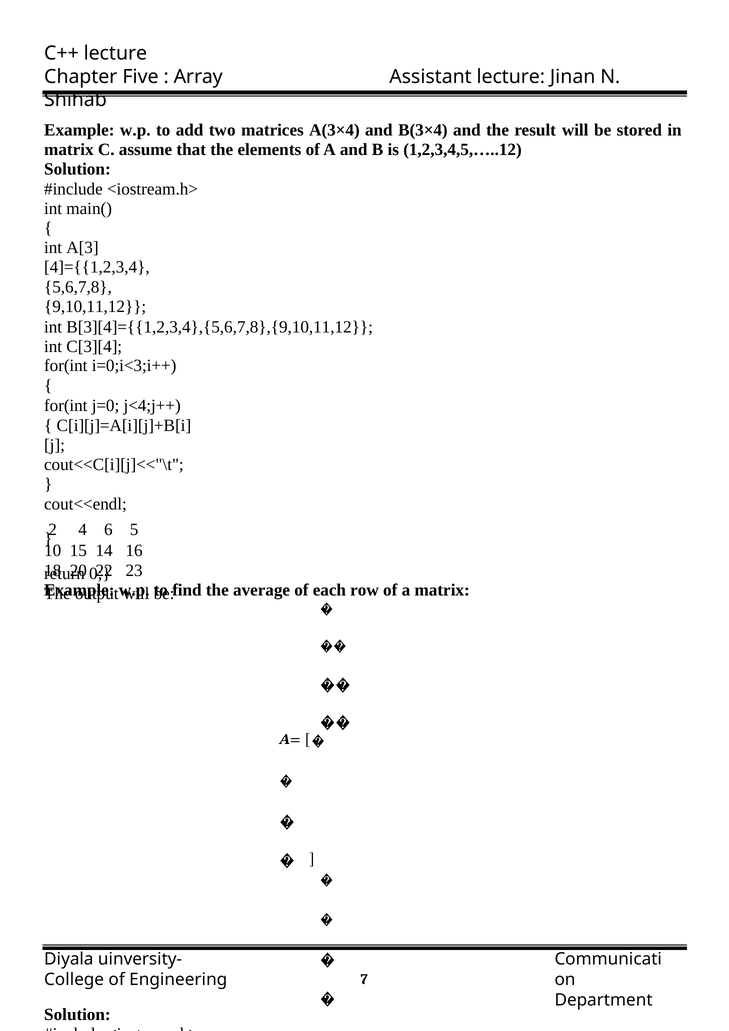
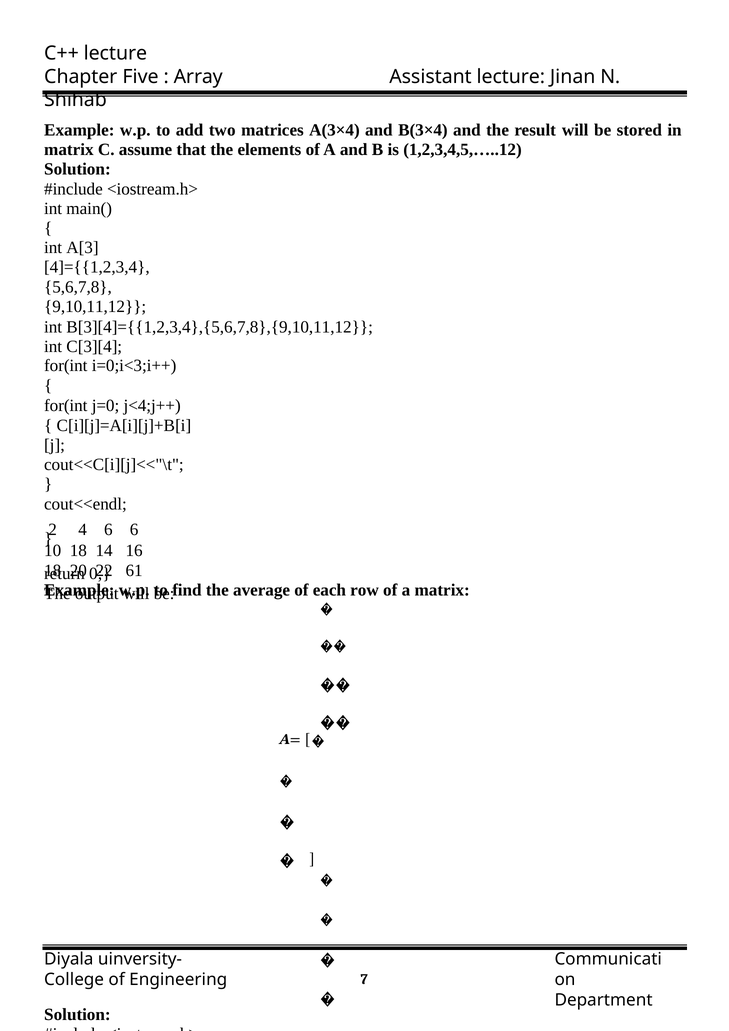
6 5: 5 -> 6 (134, 530)
10 15: 15 -> 18 (78, 551)
23: 23 -> 61 (134, 571)
